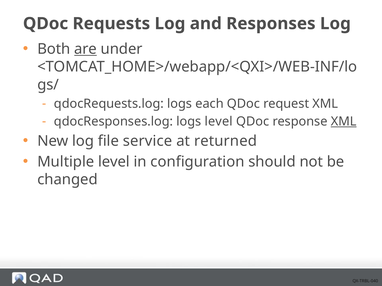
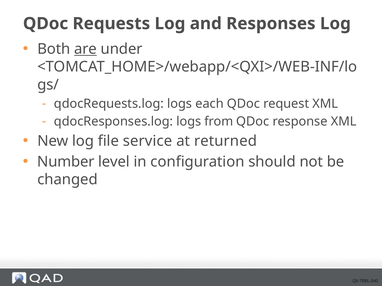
logs level: level -> from (219, 122)
XML underline: present -> none (344, 122)
Multiple: Multiple -> Number (66, 162)
